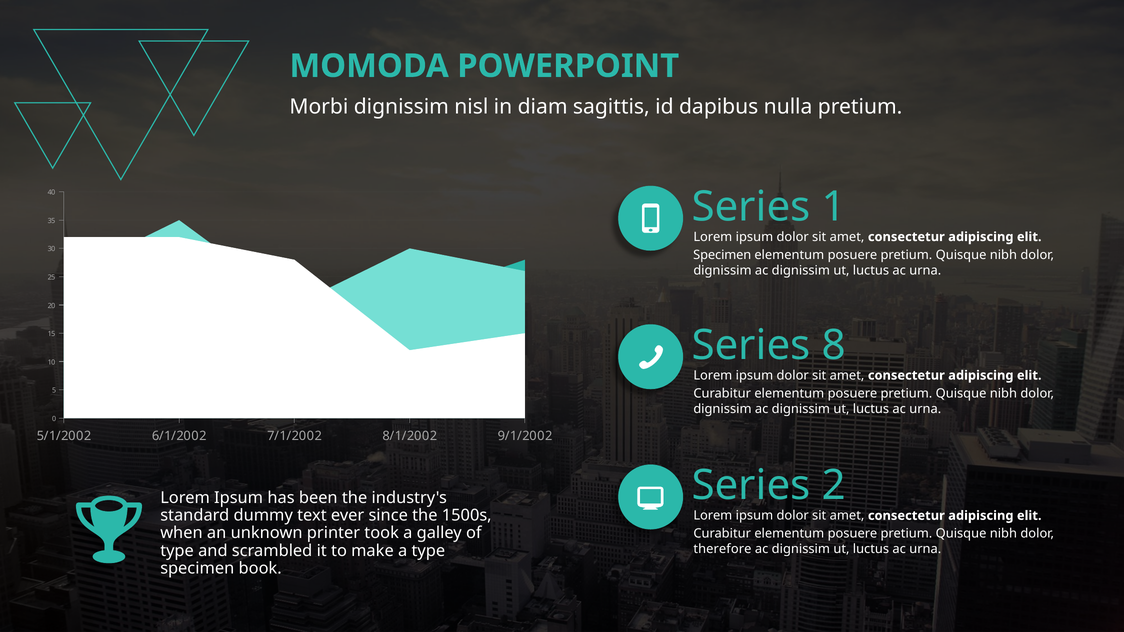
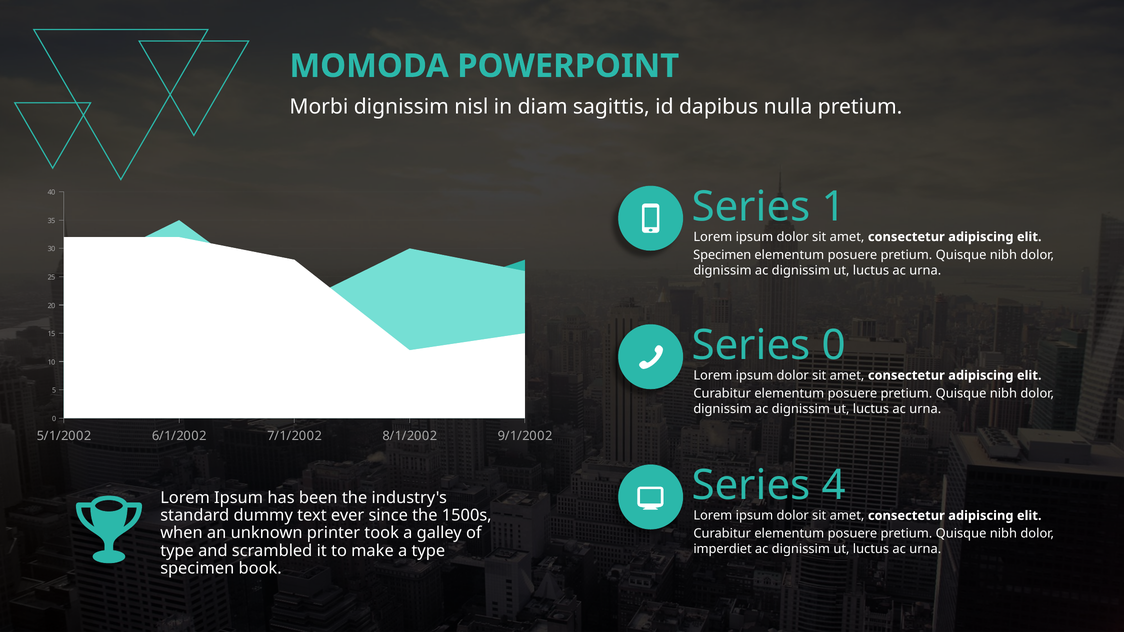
Series 8: 8 -> 0 (834, 345)
2: 2 -> 4 (834, 486)
therefore: therefore -> imperdiet (723, 549)
